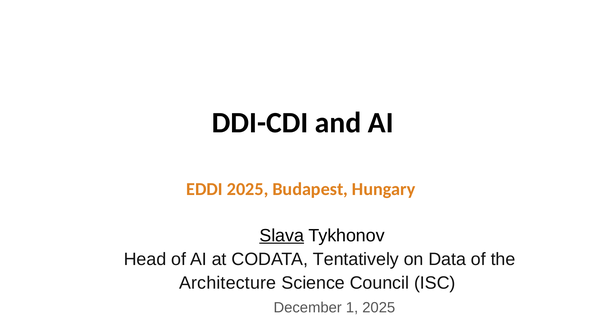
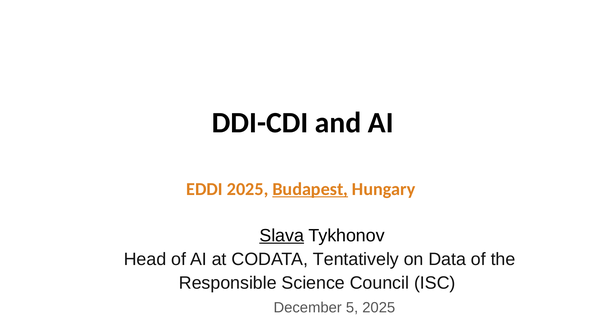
Budapest underline: none -> present (310, 189)
Architecture: Architecture -> Responsible (228, 283)
1: 1 -> 5 (352, 308)
